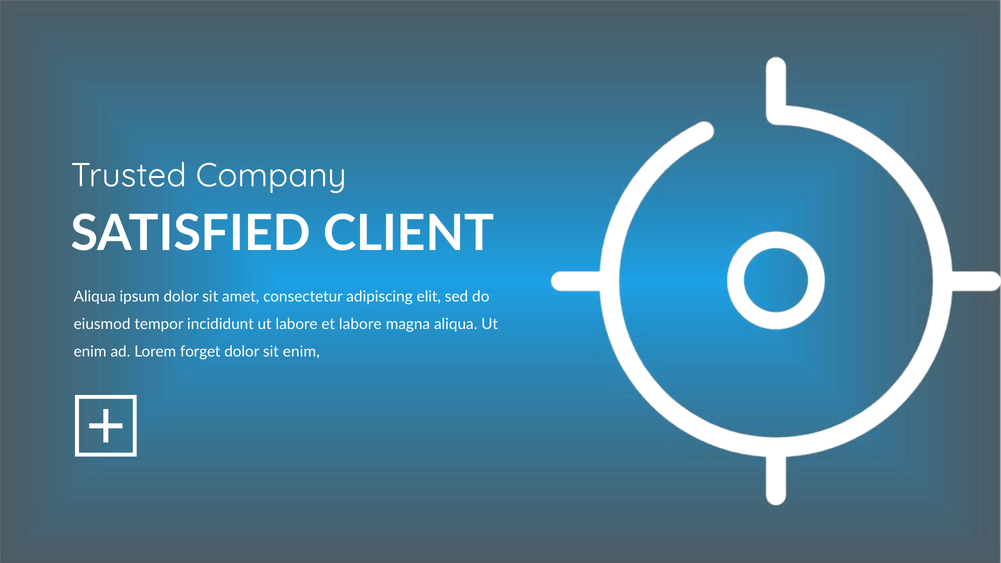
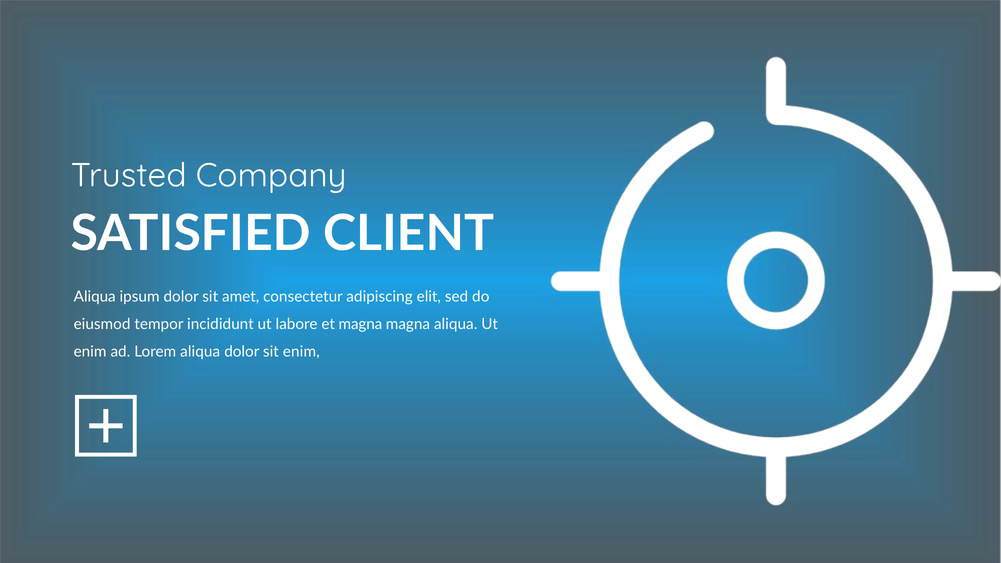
et labore: labore -> magna (360, 324)
Lorem forget: forget -> aliqua (200, 352)
